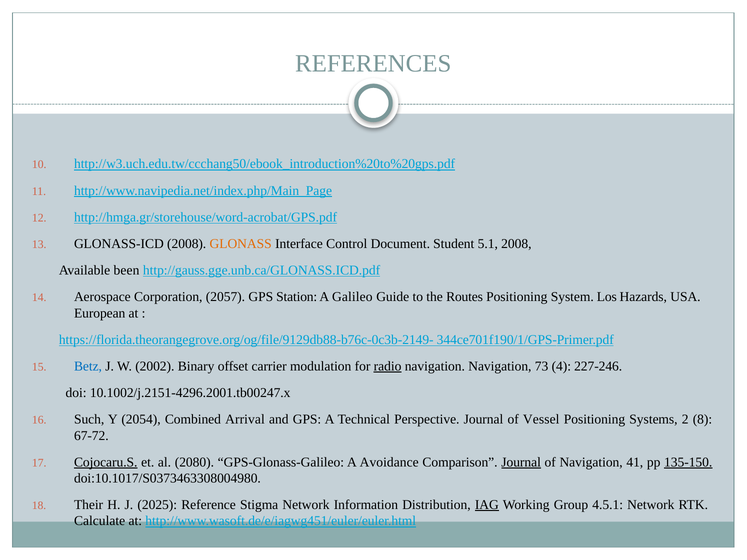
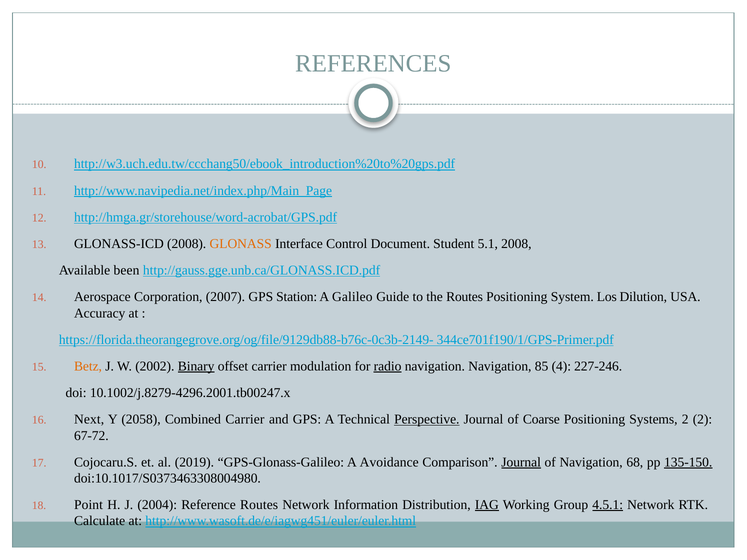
2057: 2057 -> 2007 (225, 297)
Hazards: Hazards -> Dilution (643, 297)
European: European -> Accuracy (100, 313)
Betz colour: blue -> orange (88, 366)
Binary underline: none -> present (196, 366)
73: 73 -> 85 (542, 366)
10.1002/j.2151-4296.2001.tb00247.x: 10.1002/j.2151-4296.2001.tb00247.x -> 10.1002/j.8279-4296.2001.tb00247.x (190, 393)
Such: Such -> Next (89, 420)
2054: 2054 -> 2058 (141, 420)
Combined Arrival: Arrival -> Carrier (245, 420)
Perspective underline: none -> present (427, 420)
Vessel: Vessel -> Coarse (541, 420)
2 8: 8 -> 2 (702, 420)
Cojocaru.S underline: present -> none (106, 462)
2080: 2080 -> 2019 (194, 462)
41: 41 -> 68 (635, 462)
Their: Their -> Point (88, 505)
2025: 2025 -> 2004 (157, 505)
Reference Stigma: Stigma -> Routes (259, 505)
4.5.1 underline: none -> present (608, 505)
